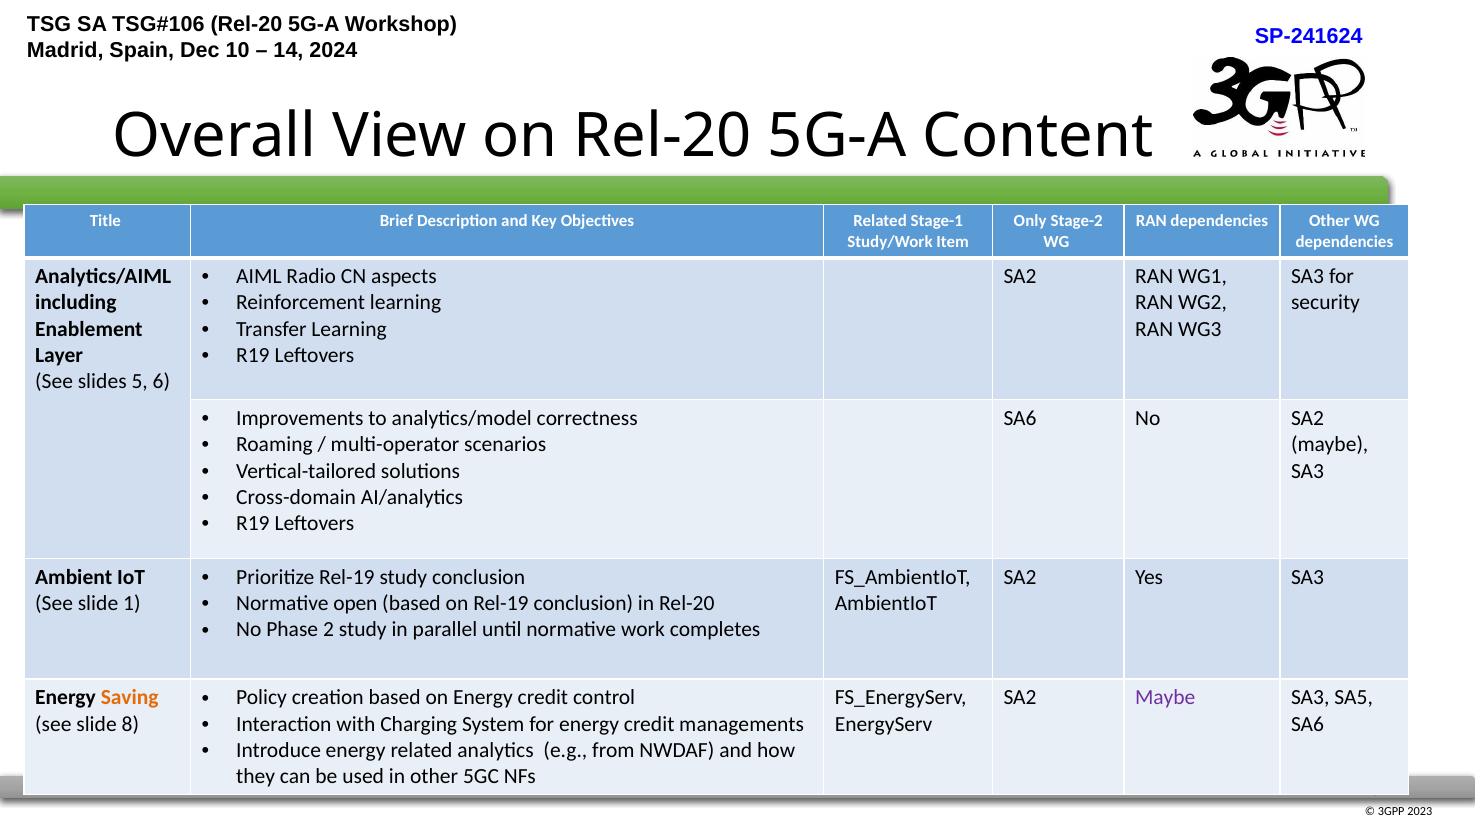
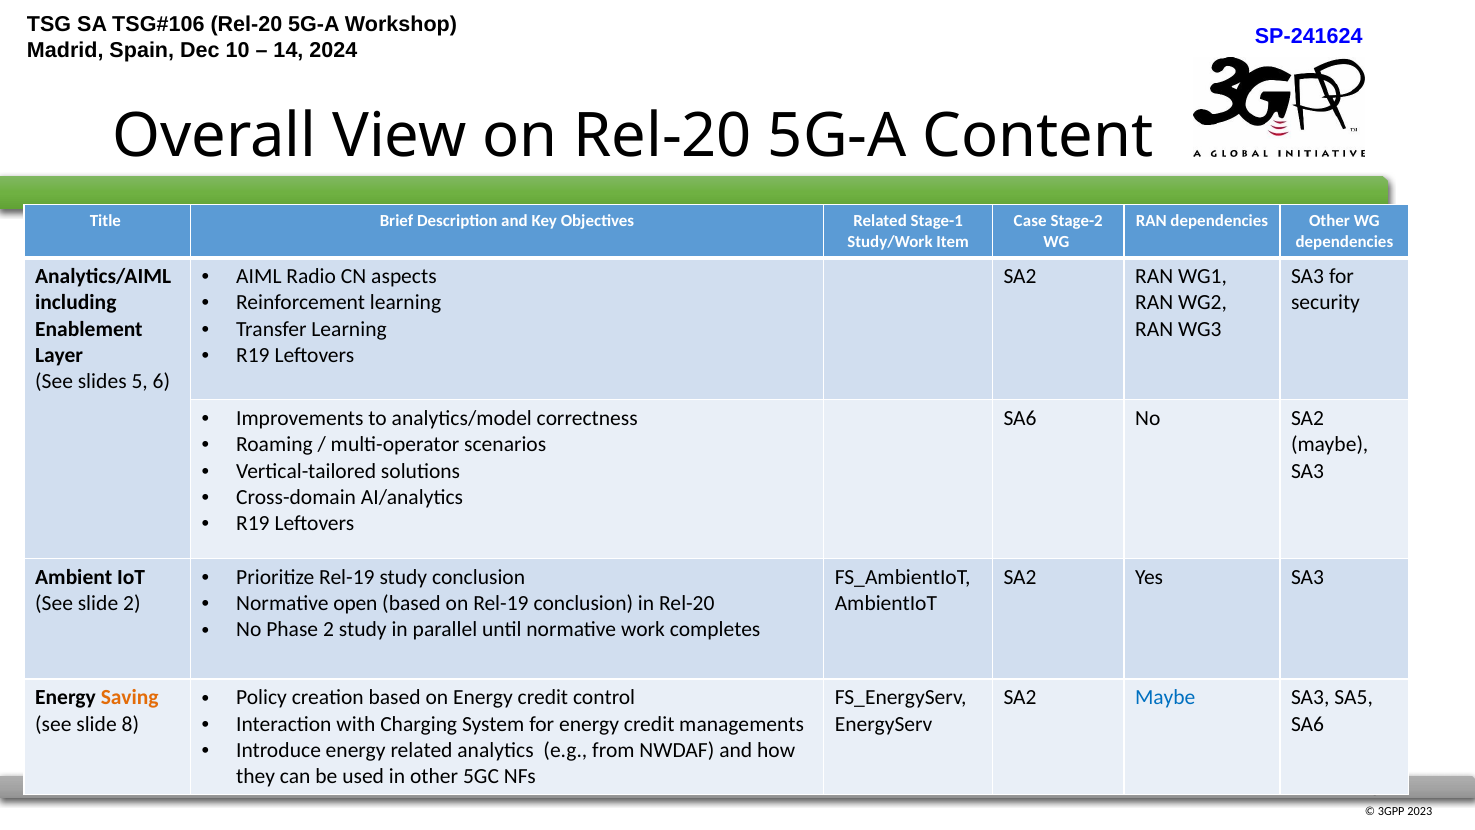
Only: Only -> Case (1030, 221)
slide 1: 1 -> 2 (132, 603)
Maybe colour: purple -> blue (1165, 698)
